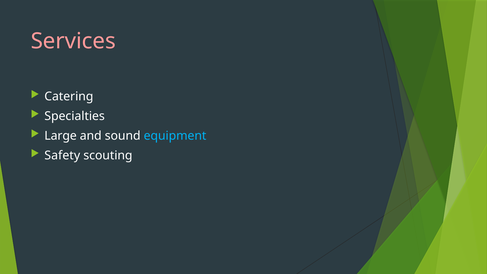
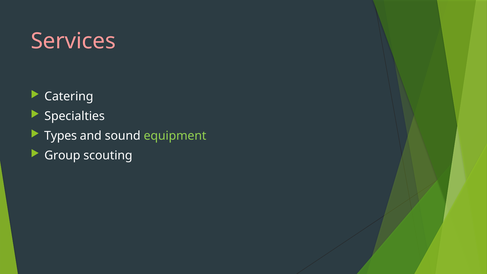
Large: Large -> Types (61, 136)
equipment colour: light blue -> light green (175, 136)
Safety: Safety -> Group (62, 155)
